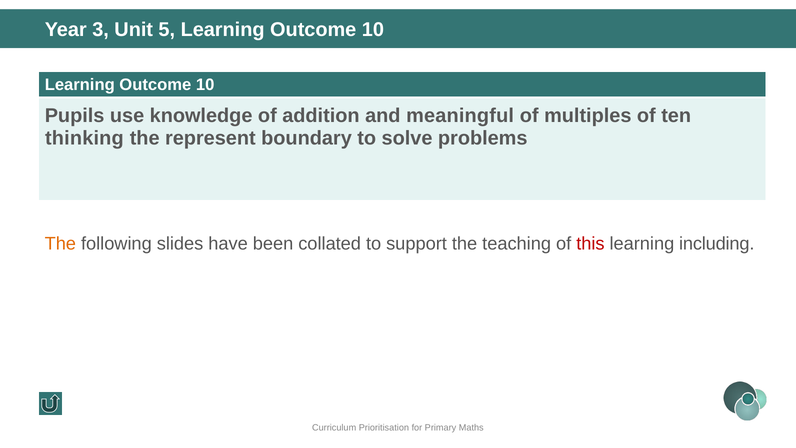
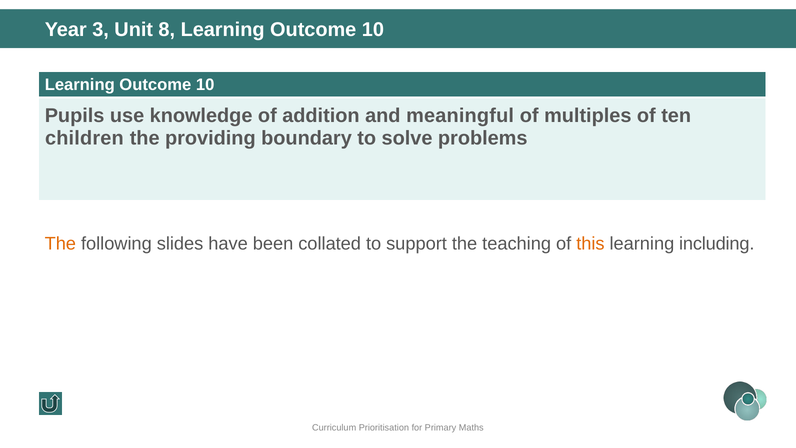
5: 5 -> 8 (167, 30)
thinking: thinking -> children (84, 138)
represent: represent -> providing (210, 138)
this colour: red -> orange (590, 243)
